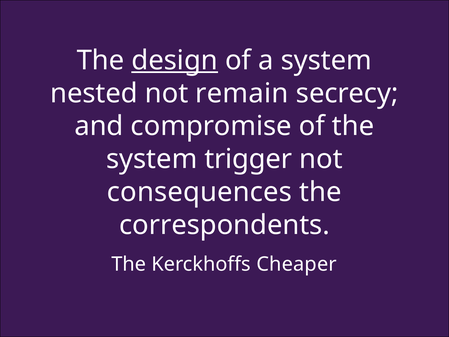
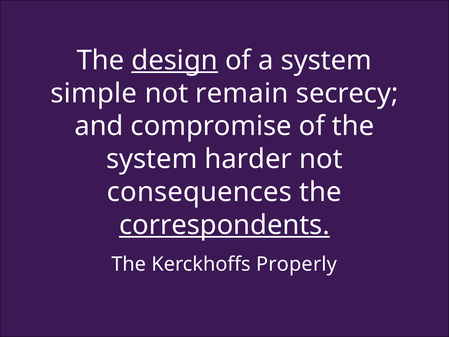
nested: nested -> simple (94, 93)
trigger: trigger -> harder (248, 159)
correspondents underline: none -> present (224, 225)
Cheaper: Cheaper -> Properly (297, 264)
